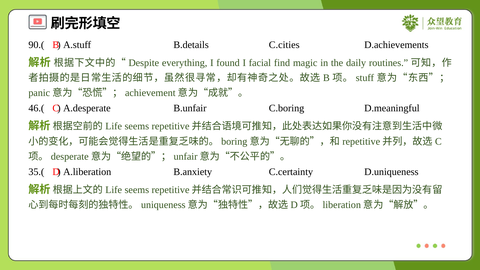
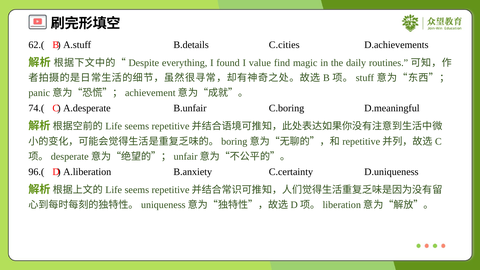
90.(: 90.( -> 62.( (36, 45)
facial: facial -> value (260, 63)
46.(: 46.( -> 74.( (36, 108)
35.(: 35.( -> 96.( (36, 172)
